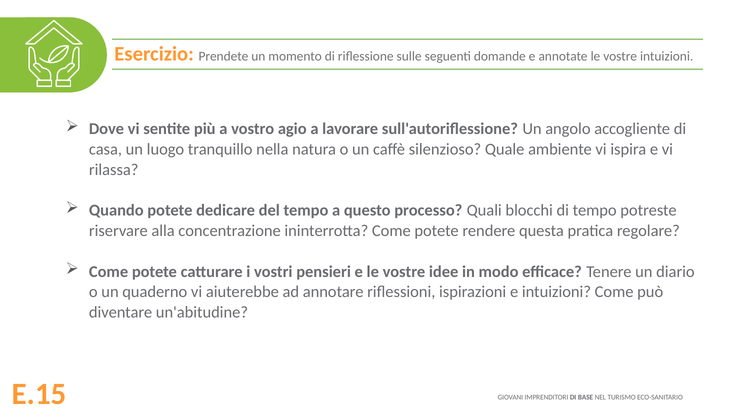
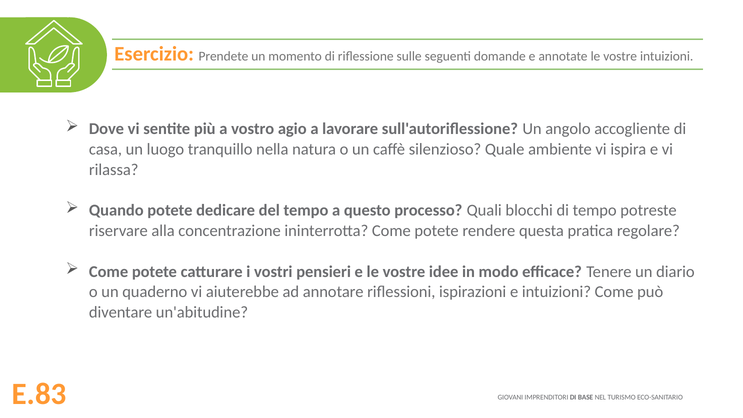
E.15: E.15 -> E.83 (39, 394)
